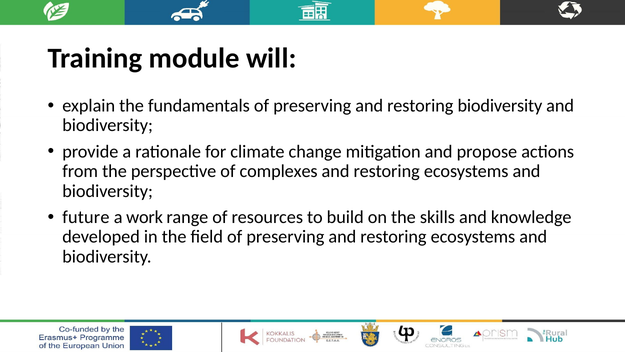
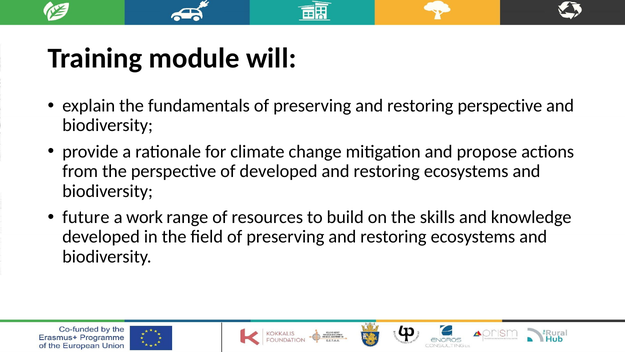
restoring biodiversity: biodiversity -> perspective (500, 106)
of complexes: complexes -> developed (279, 171)
